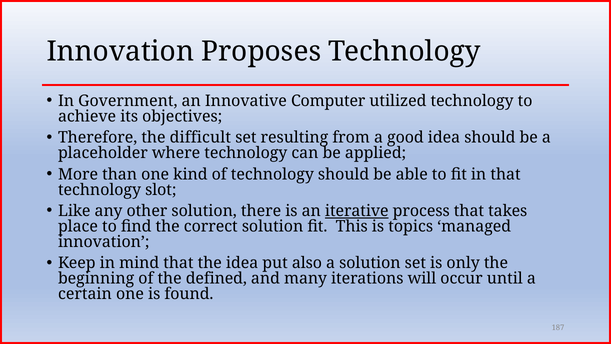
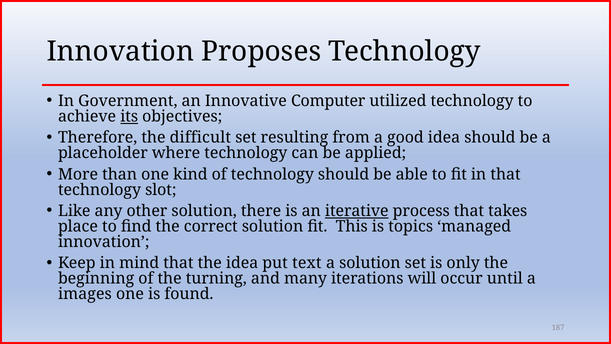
its underline: none -> present (129, 116)
also: also -> text (307, 263)
defined: defined -> turning (216, 278)
certain: certain -> images (85, 294)
